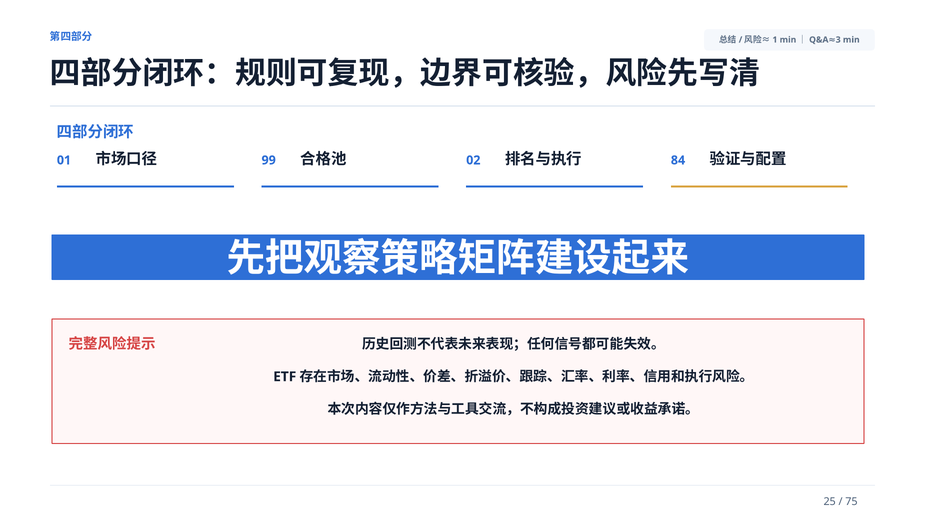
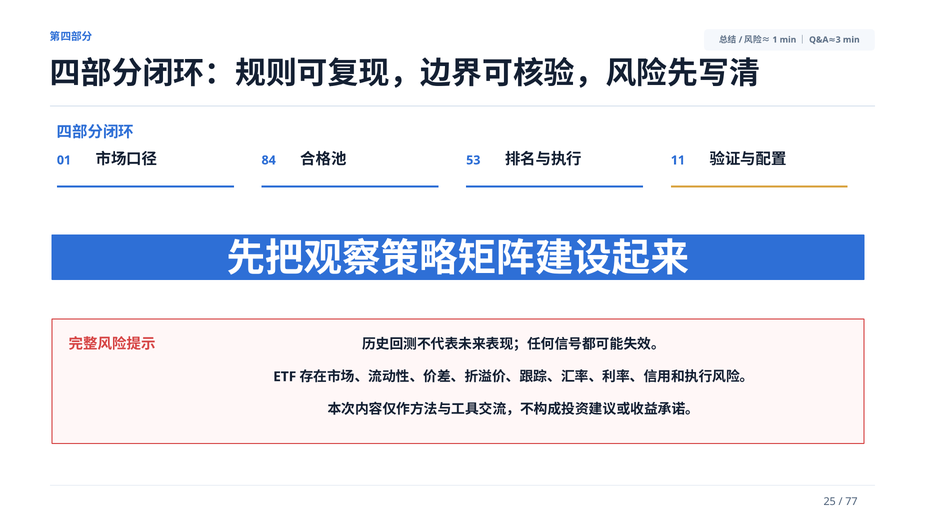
99: 99 -> 84 (269, 160)
02: 02 -> 53 (473, 160)
84: 84 -> 11 (678, 160)
75: 75 -> 77 (851, 502)
